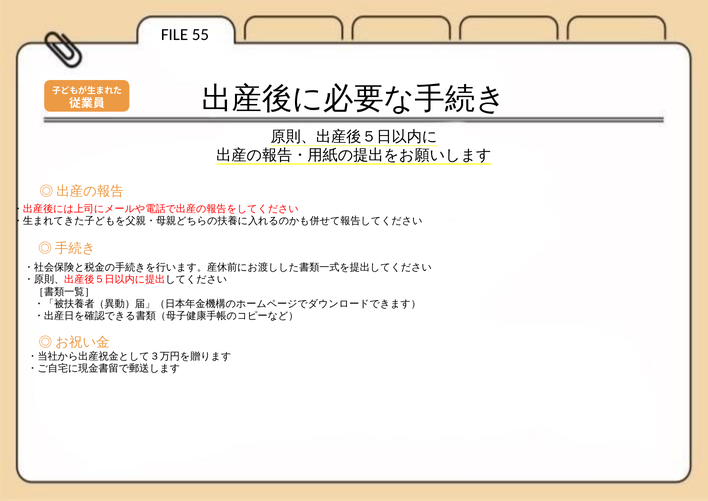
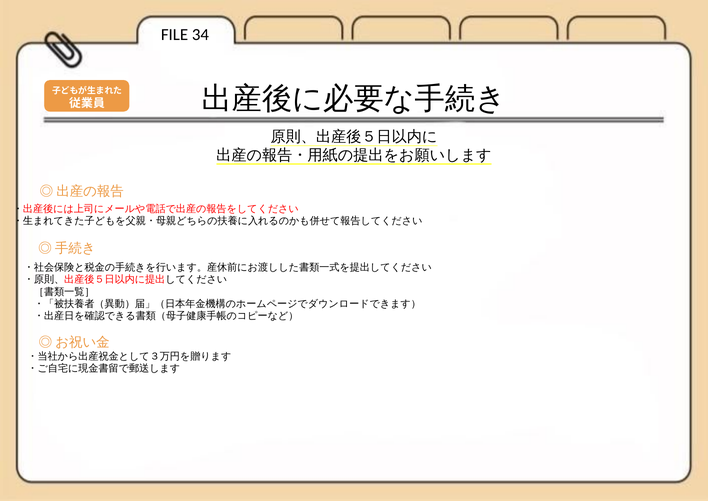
55: 55 -> 34 (200, 35)
